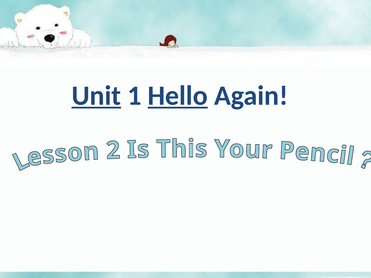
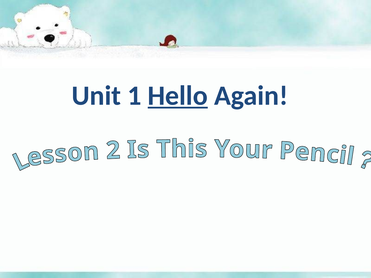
Unit underline: present -> none (96, 96)
